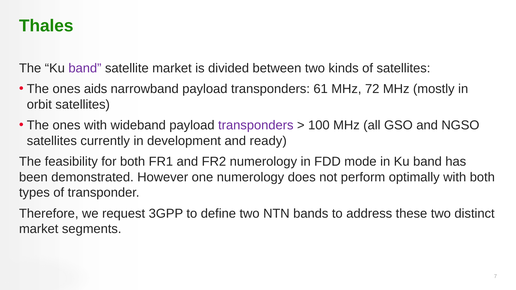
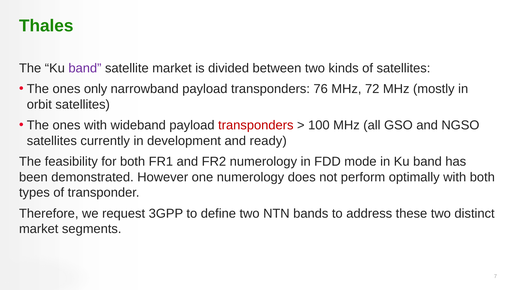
aids: aids -> only (96, 89)
61: 61 -> 76 (321, 89)
transponders colour: purple -> red (256, 125)
